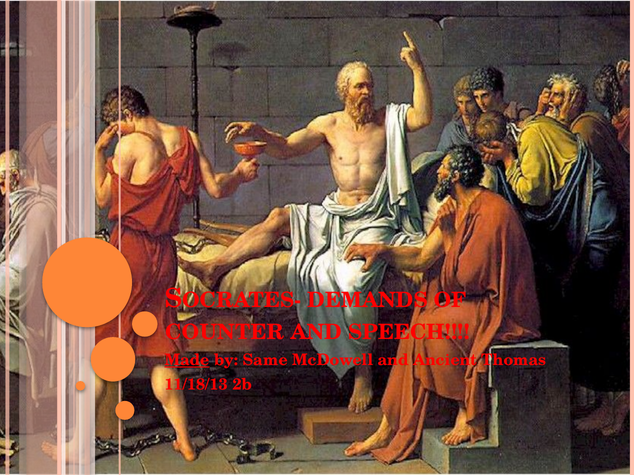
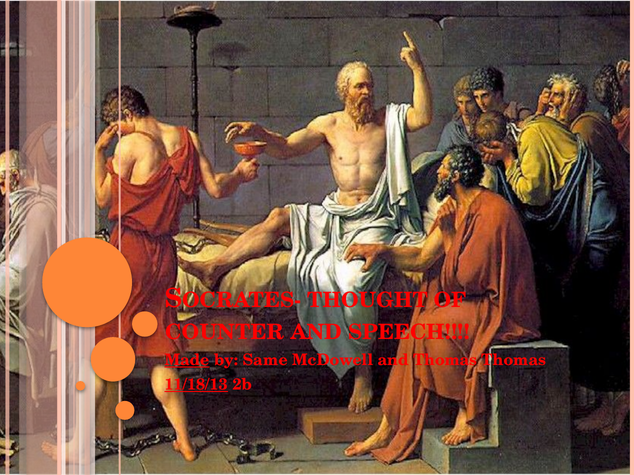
DEMANDS: DEMANDS -> THOUGHT (368, 301)
and Ancient: Ancient -> Thomas (445, 361)
11/18/13 underline: none -> present (196, 385)
